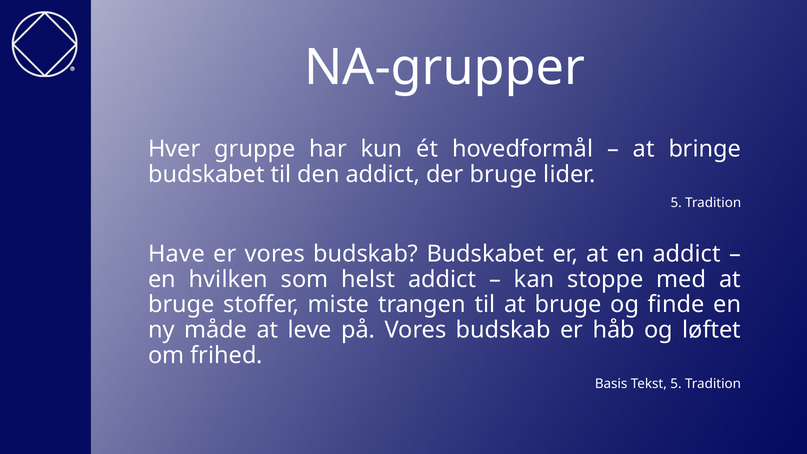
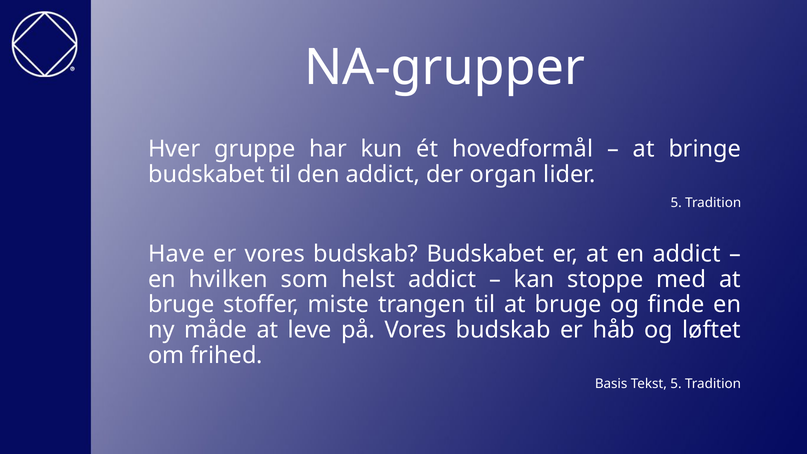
der bruge: bruge -> organ (503, 174)
